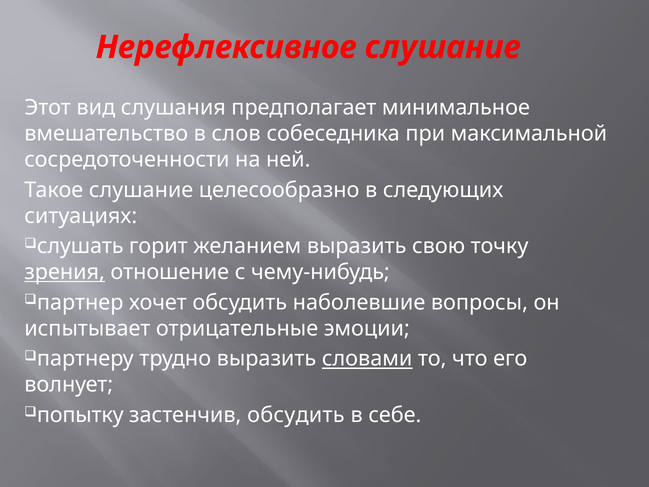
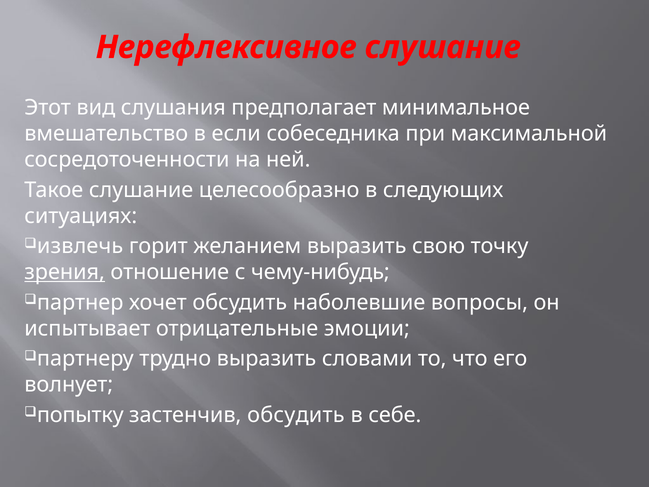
слов: слов -> если (236, 134)
слушать: слушать -> извлечь (80, 246)
словами underline: present -> none (367, 359)
